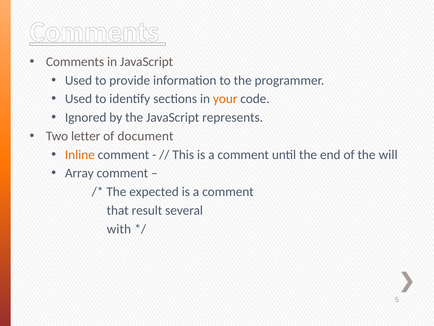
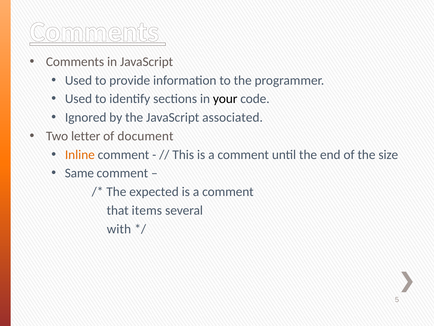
your colour: orange -> black (225, 99)
represents: represents -> associated (233, 117)
will: will -> size (388, 154)
Array: Array -> Same (79, 173)
result: result -> items (147, 210)
